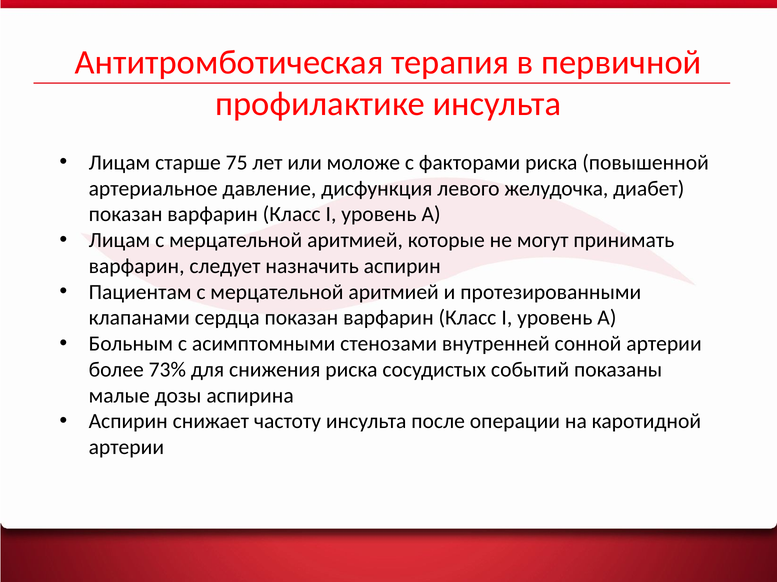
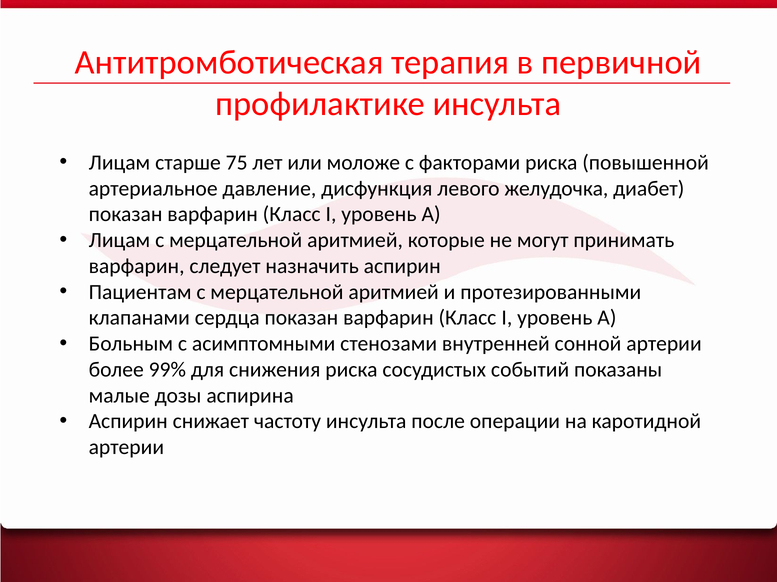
73%: 73% -> 99% (167, 370)
